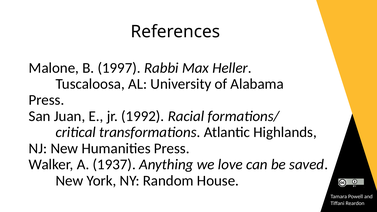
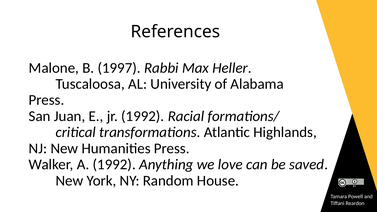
A 1937: 1937 -> 1992 (114, 165)
